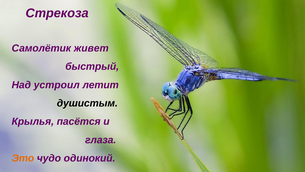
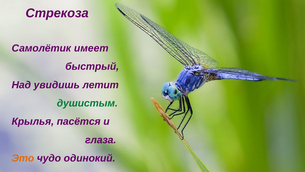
живет: живет -> имеет (91, 48)
устроил: устроил -> увидишь (57, 85)
душистым colour: black -> green (87, 103)
